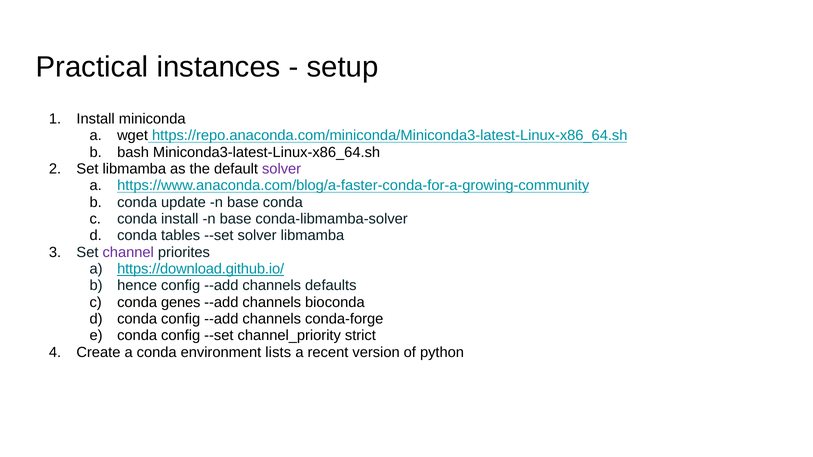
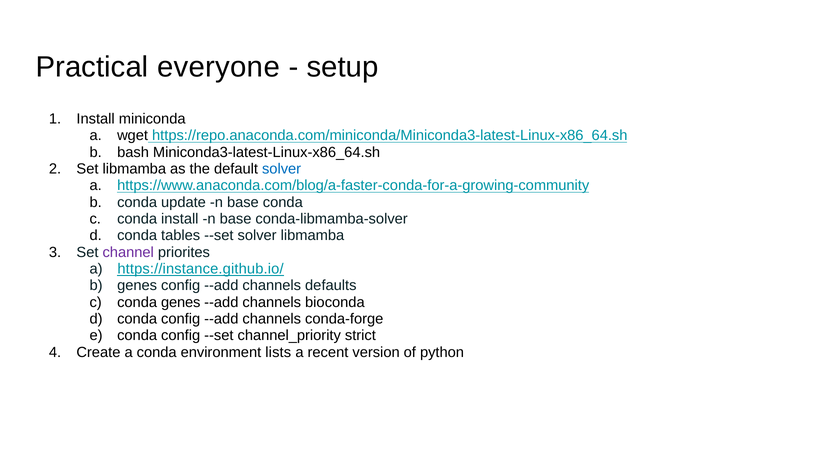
instances: instances -> everyone (218, 67)
solver colour: purple -> blue (282, 169)
https://download.github.io/: https://download.github.io/ -> https://instance.github.io/ (200, 269)
hence: hence -> genes (137, 286)
